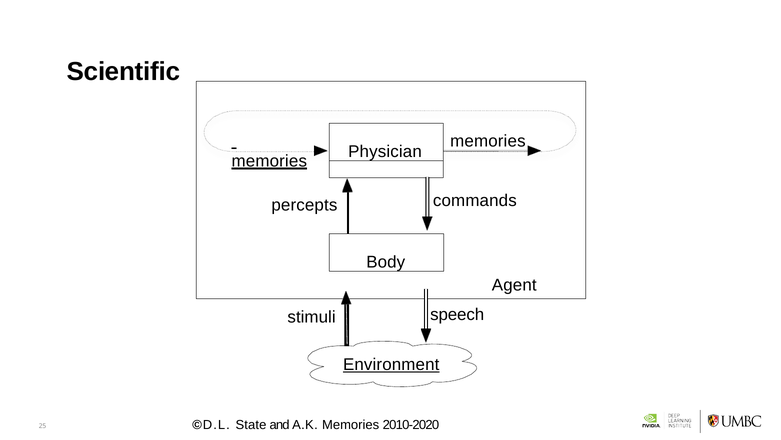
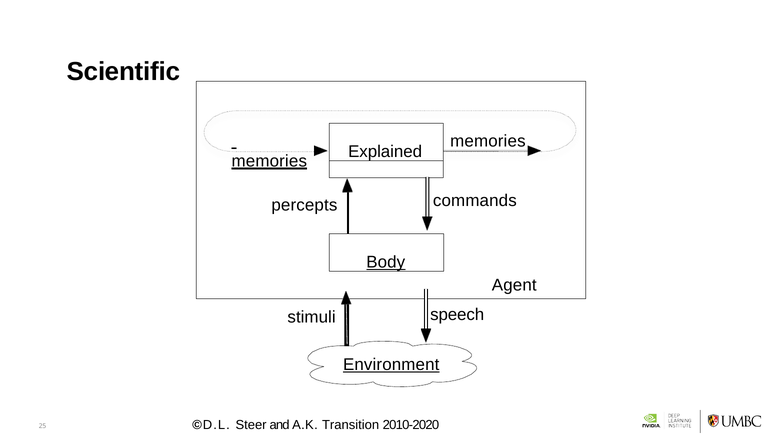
Physician: Physician -> Explained (385, 151)
Body underline: none -> present (386, 262)
State: State -> Steer (251, 424)
A.K Memories: Memories -> Transition (351, 424)
